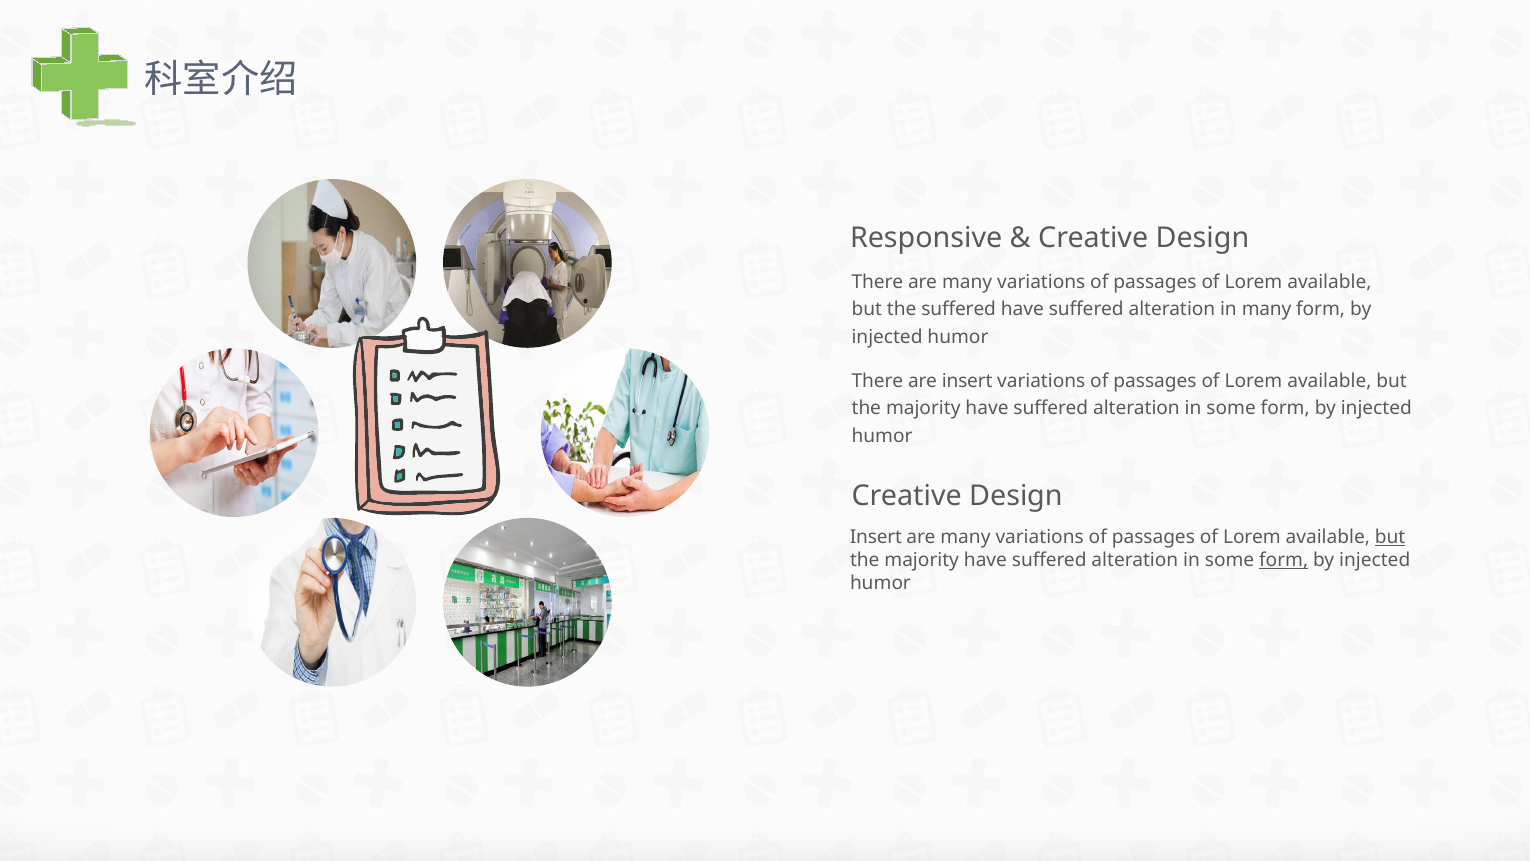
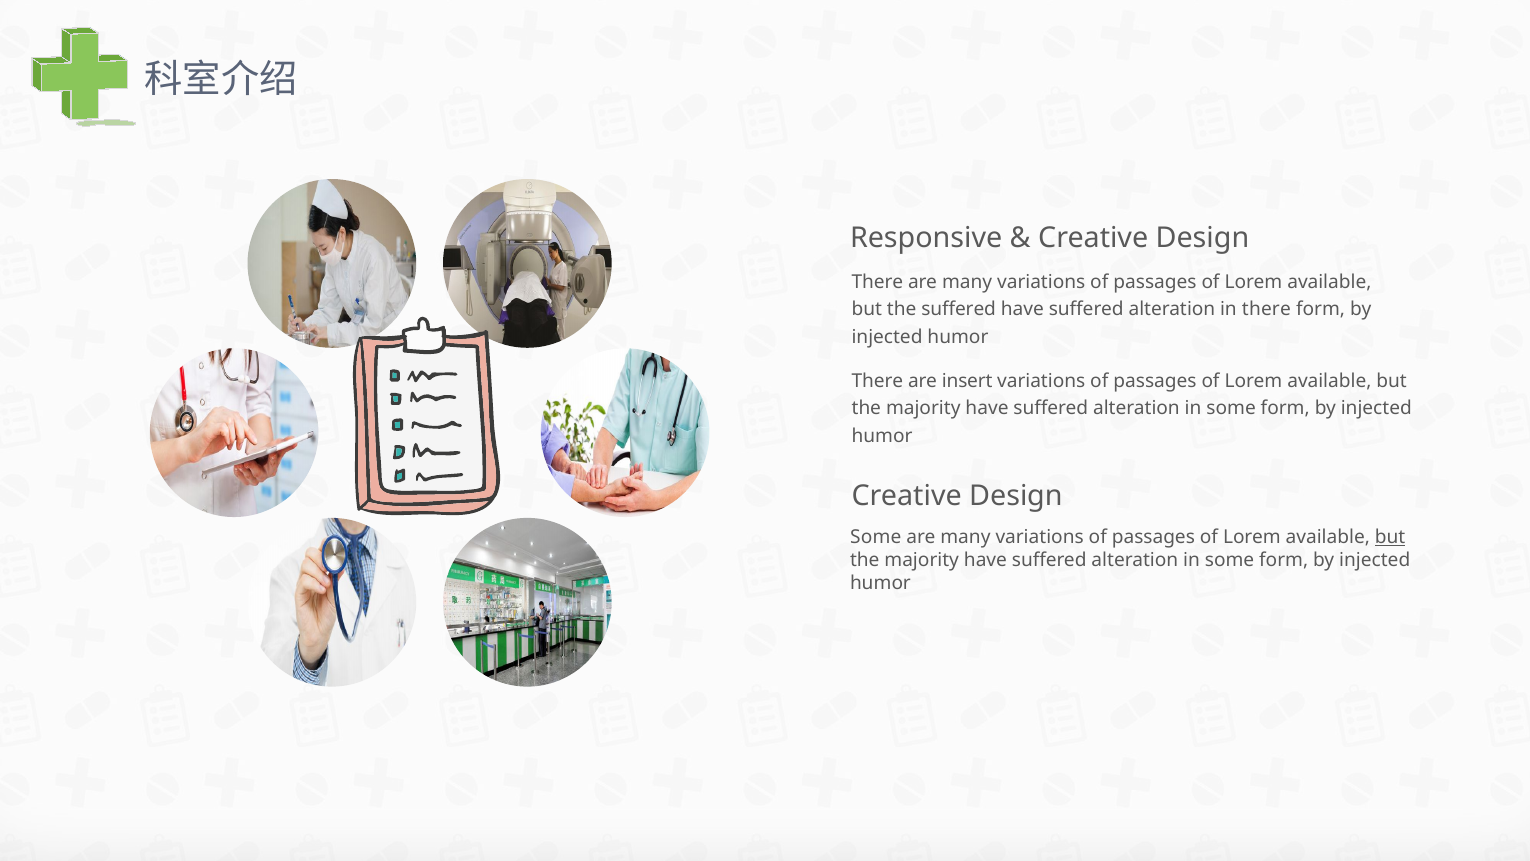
in many: many -> there (1266, 309)
Insert: Insert -> Some (876, 537)
form underline: present -> none (1284, 560)
